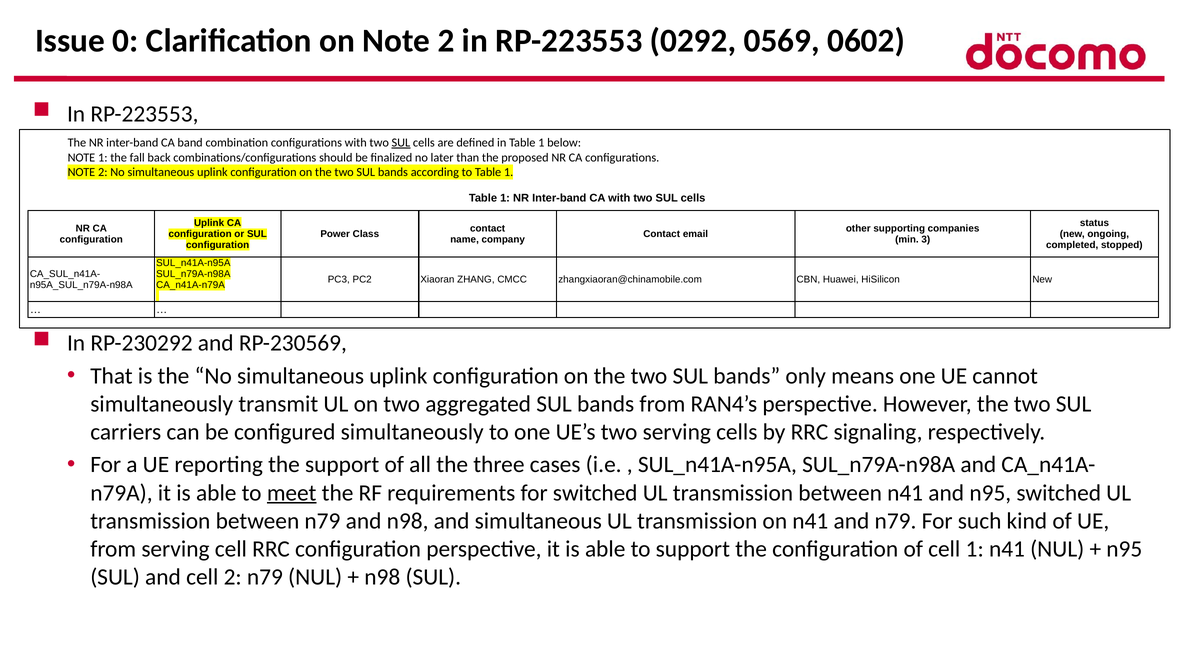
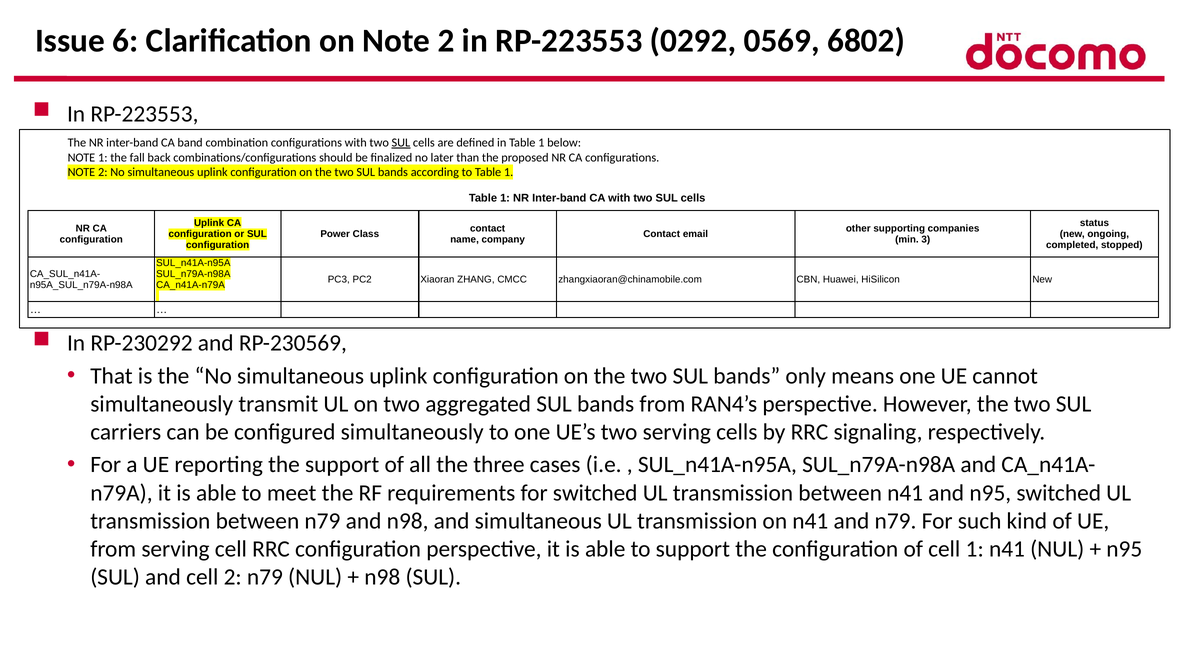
0: 0 -> 6 (125, 41)
0602: 0602 -> 6802 (866, 41)
meet underline: present -> none (292, 493)
